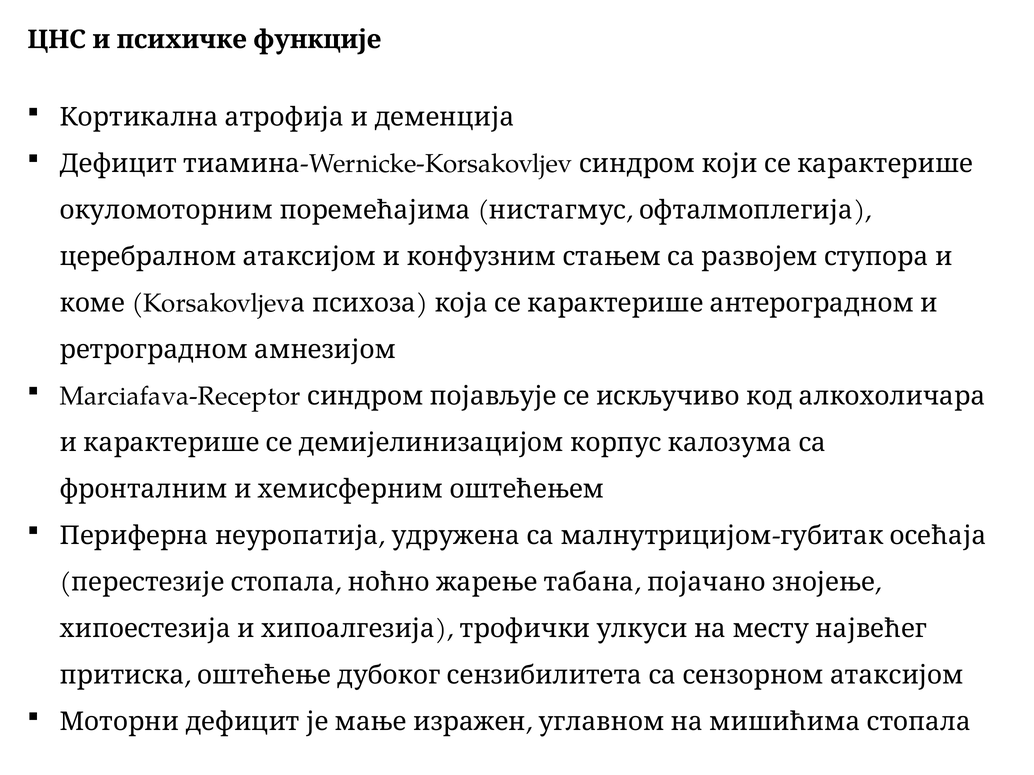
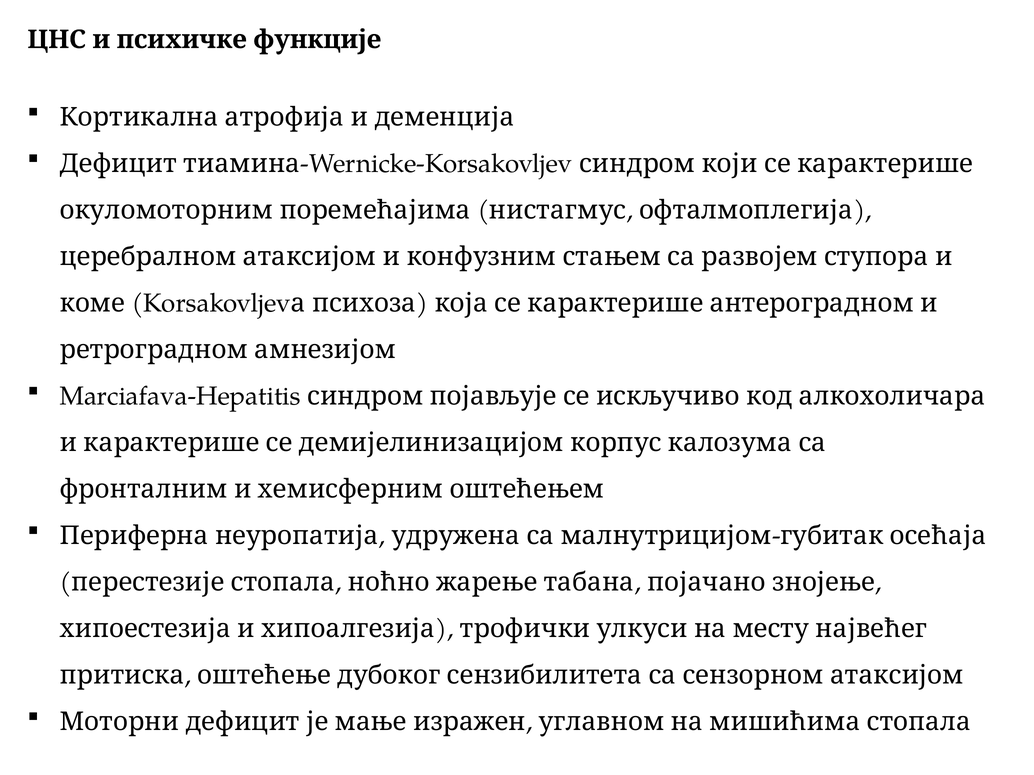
Marciafava-Receptor: Marciafava-Receptor -> Marciafava-Hepatitis (180, 396)
